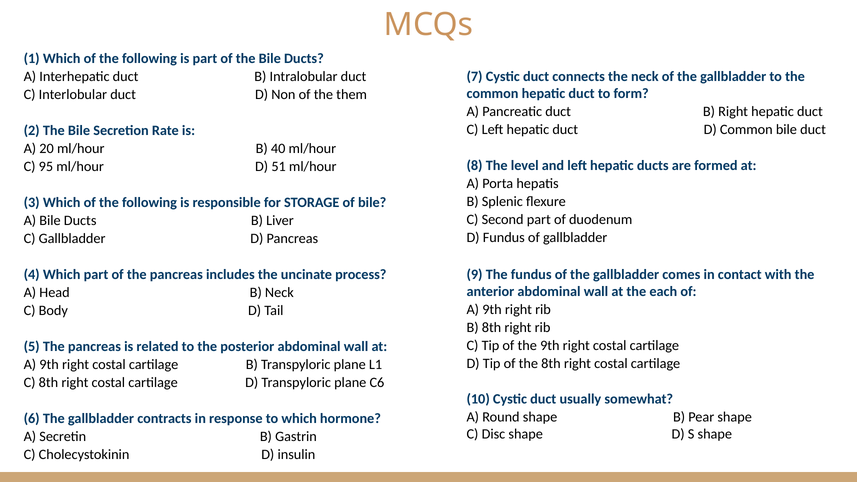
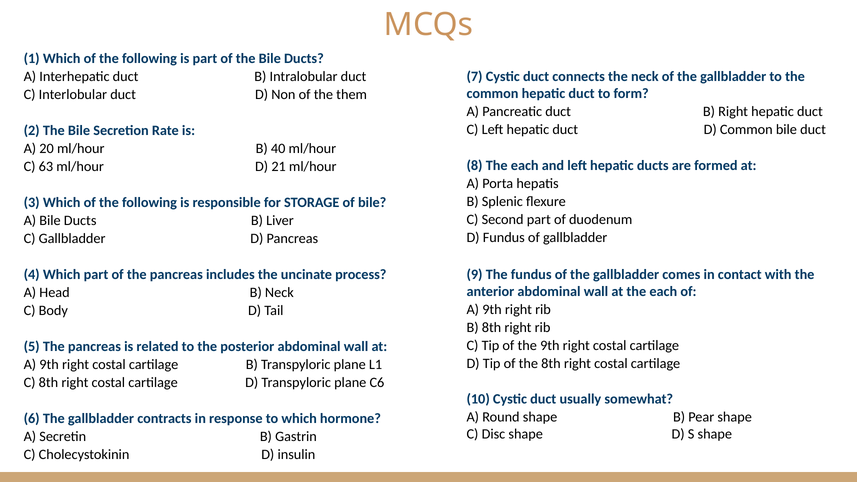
8 The level: level -> each (525, 166)
95: 95 -> 63 (46, 166)
51: 51 -> 21 (279, 166)
